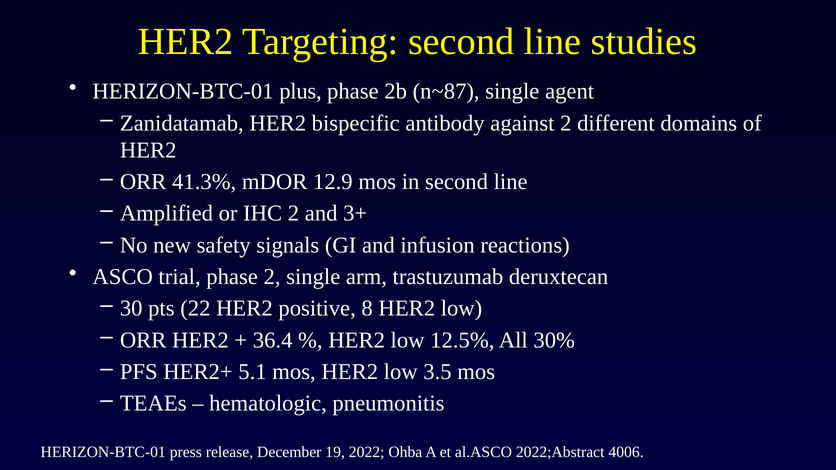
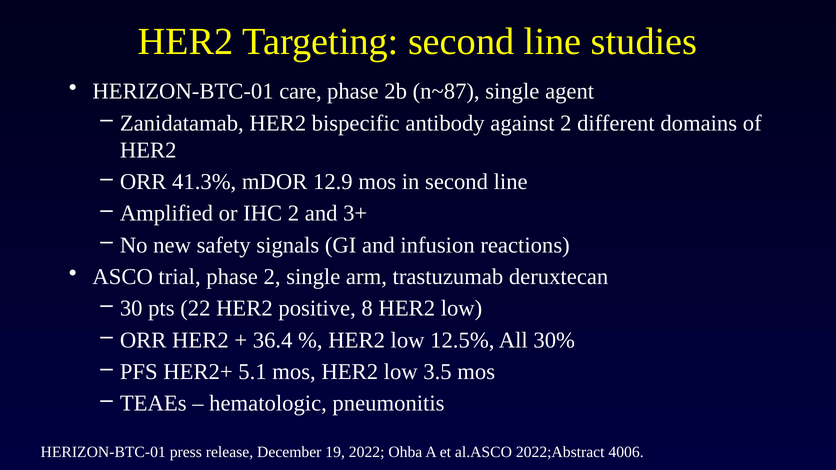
plus: plus -> care (300, 91)
